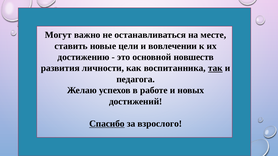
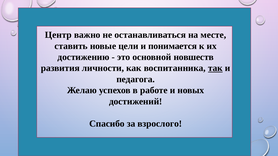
Могут: Могут -> Центр (58, 35)
вовлечении: вовлечении -> понимается (173, 46)
Спасибо underline: present -> none (107, 124)
